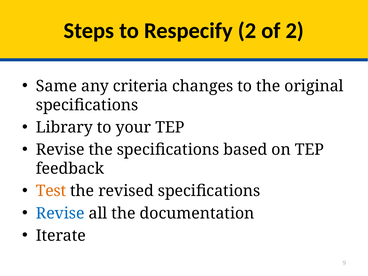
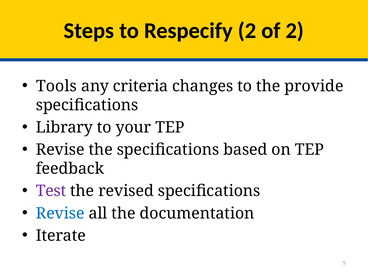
Same: Same -> Tools (56, 86)
original: original -> provide (314, 86)
Test colour: orange -> purple (51, 191)
